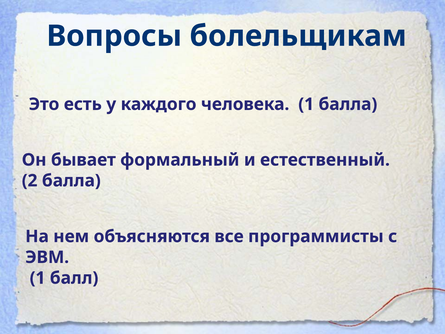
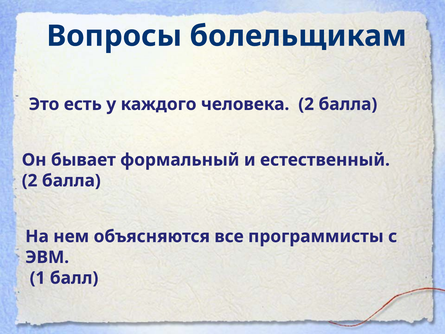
человека 1: 1 -> 2 (306, 104)
